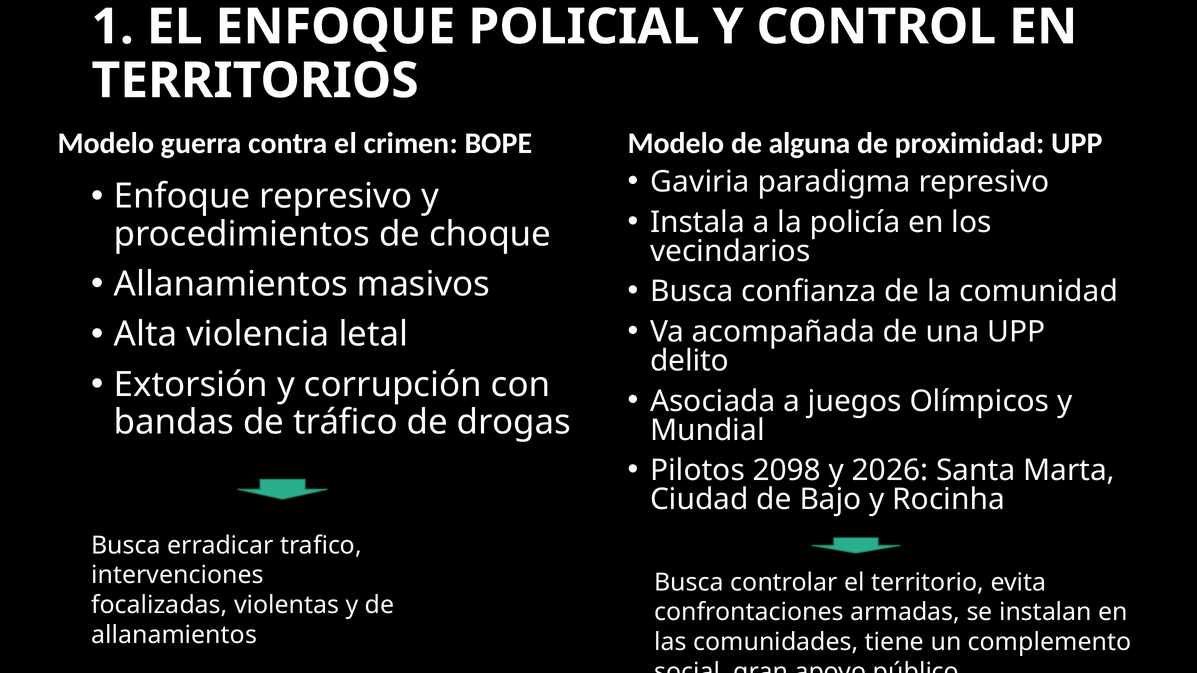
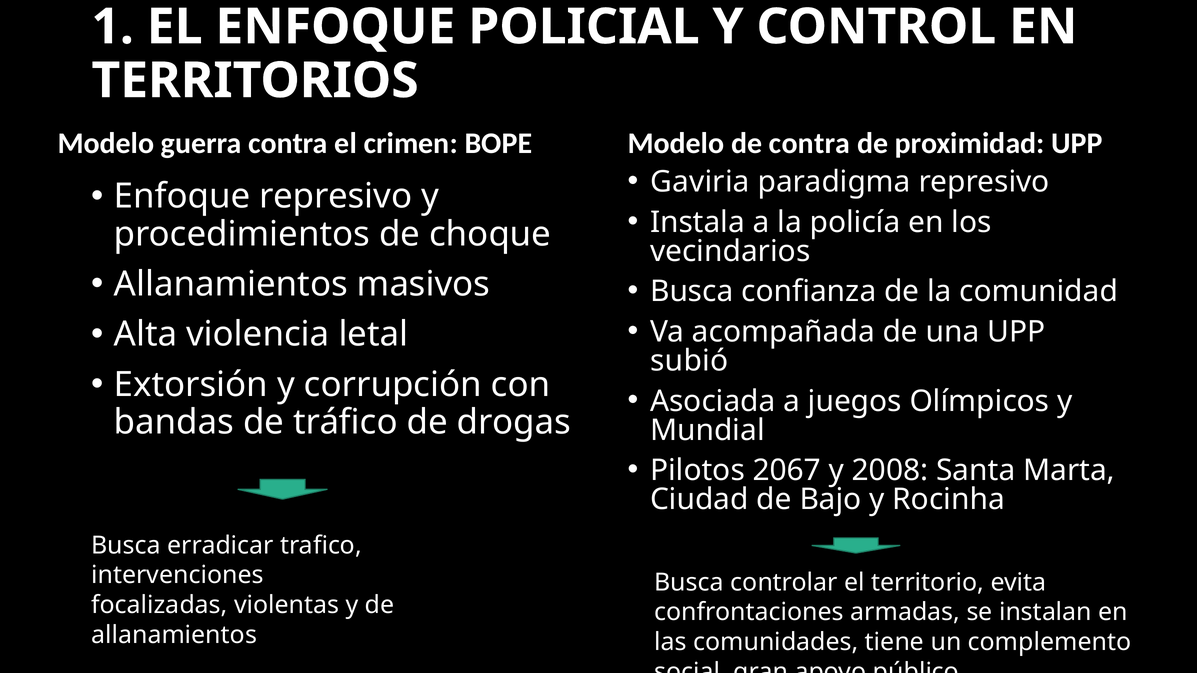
de alguna: alguna -> contra (810, 143)
delito: delito -> subió (689, 361)
2098: 2098 -> 2067 (787, 471)
2026: 2026 -> 2008 (890, 471)
